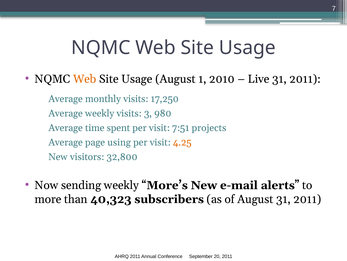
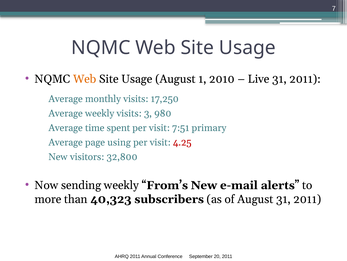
projects: projects -> primary (209, 128)
4.25 colour: orange -> red (182, 142)
More’s: More’s -> From’s (167, 185)
